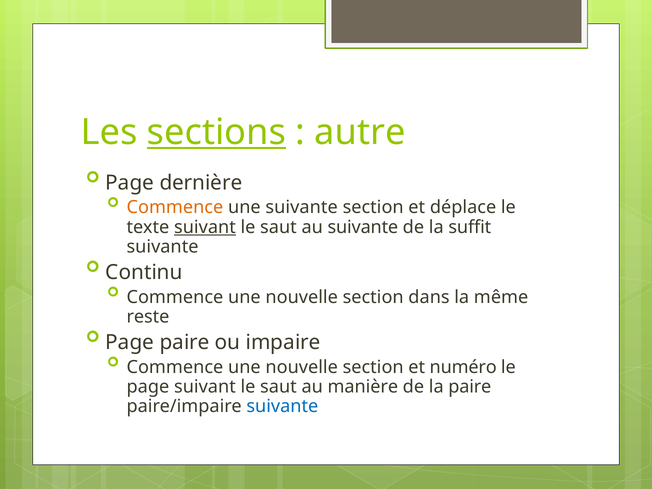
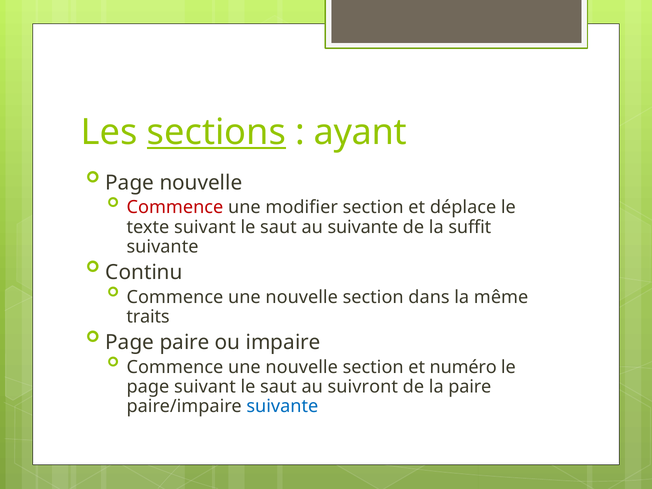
autre: autre -> ayant (360, 132)
Page dernière: dernière -> nouvelle (201, 183)
Commence colour: orange -> red (175, 207)
une suivante: suivante -> modifier (302, 207)
suivant underline: present -> none (205, 227)
reste: reste -> traits (148, 317)
manière: manière -> suivront (363, 387)
